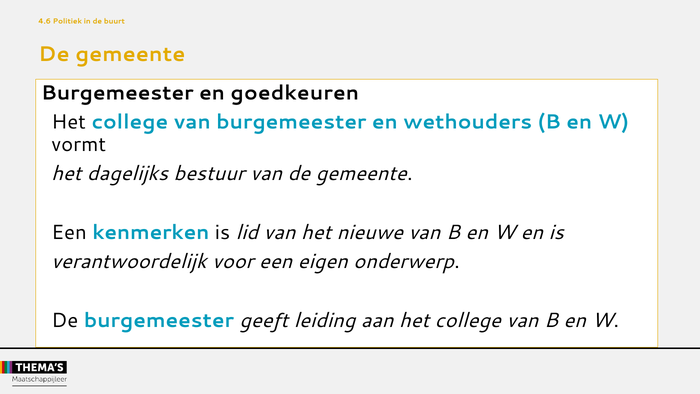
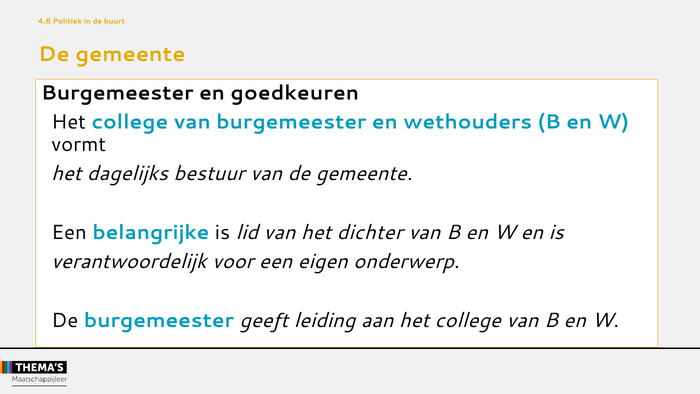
kenmerken: kenmerken -> belangrijke (151, 232)
nieuwe: nieuwe -> dichter (370, 232)
